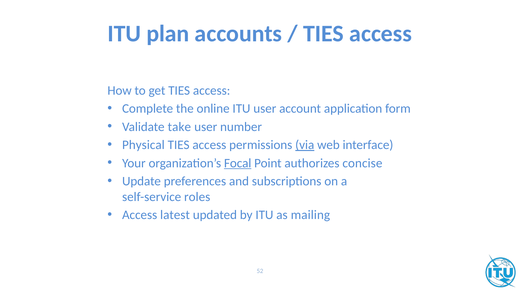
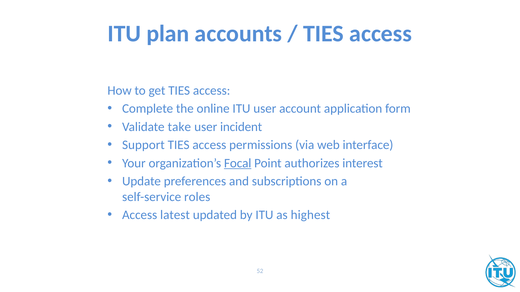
number: number -> incident (241, 127)
Physical: Physical -> Support (143, 145)
via underline: present -> none (305, 145)
concise: concise -> interest (363, 163)
mailing: mailing -> highest (310, 215)
